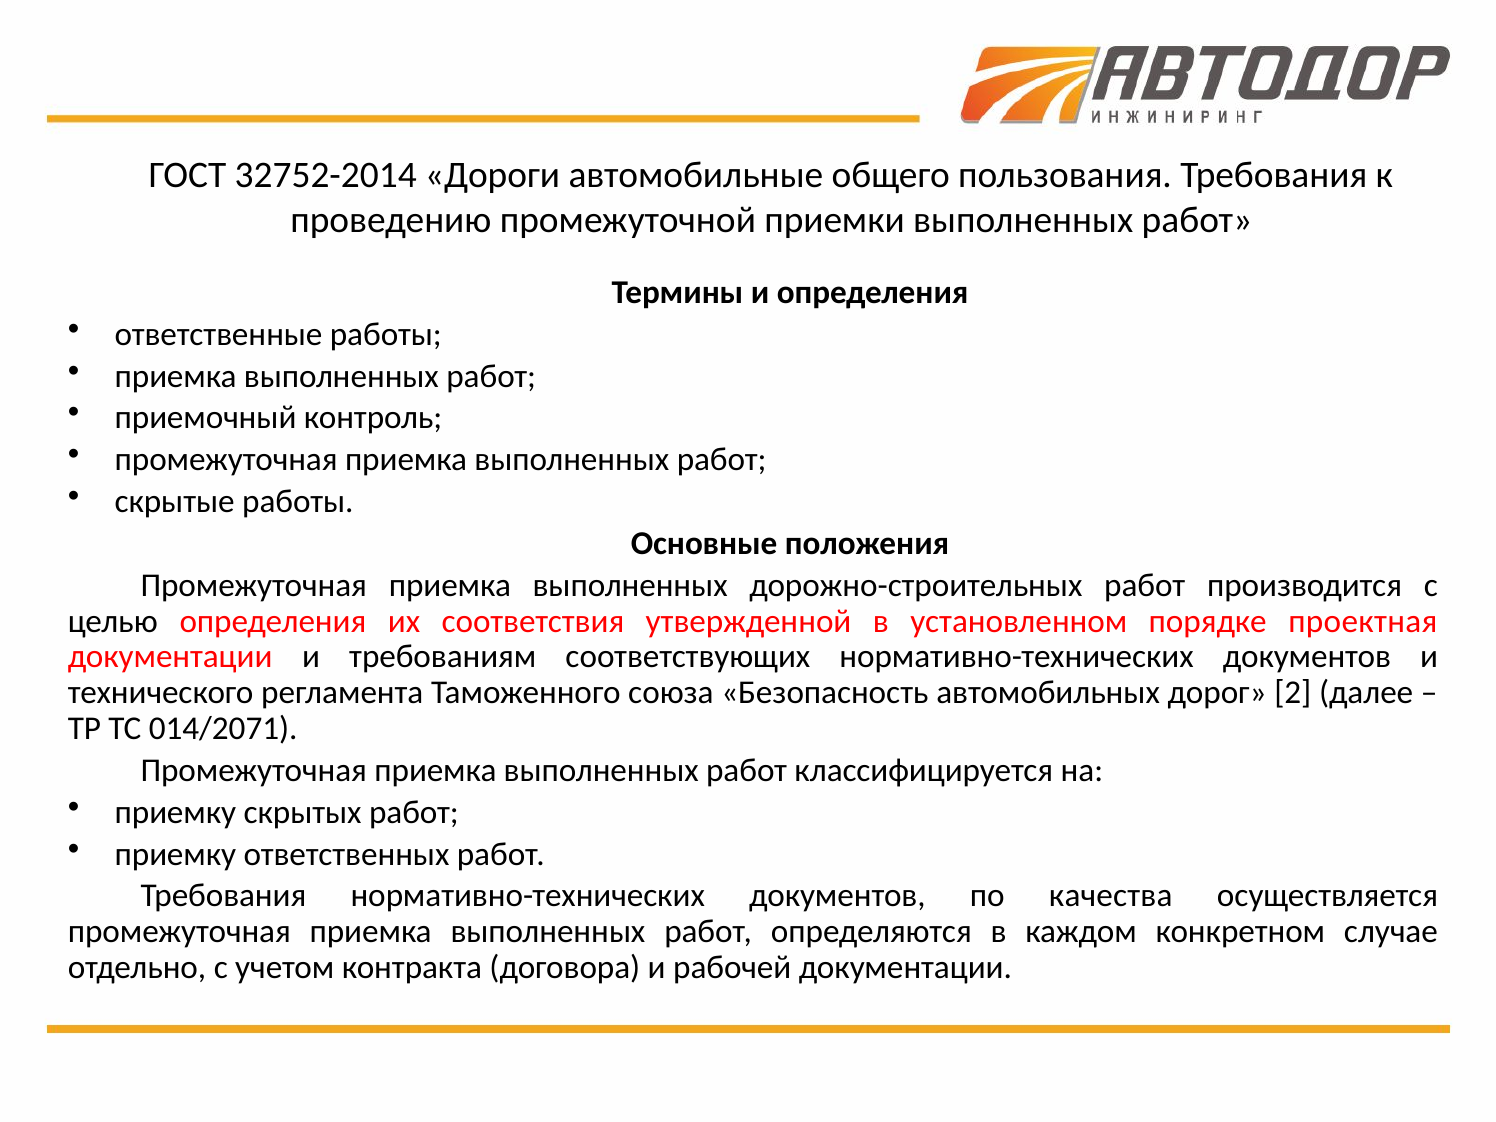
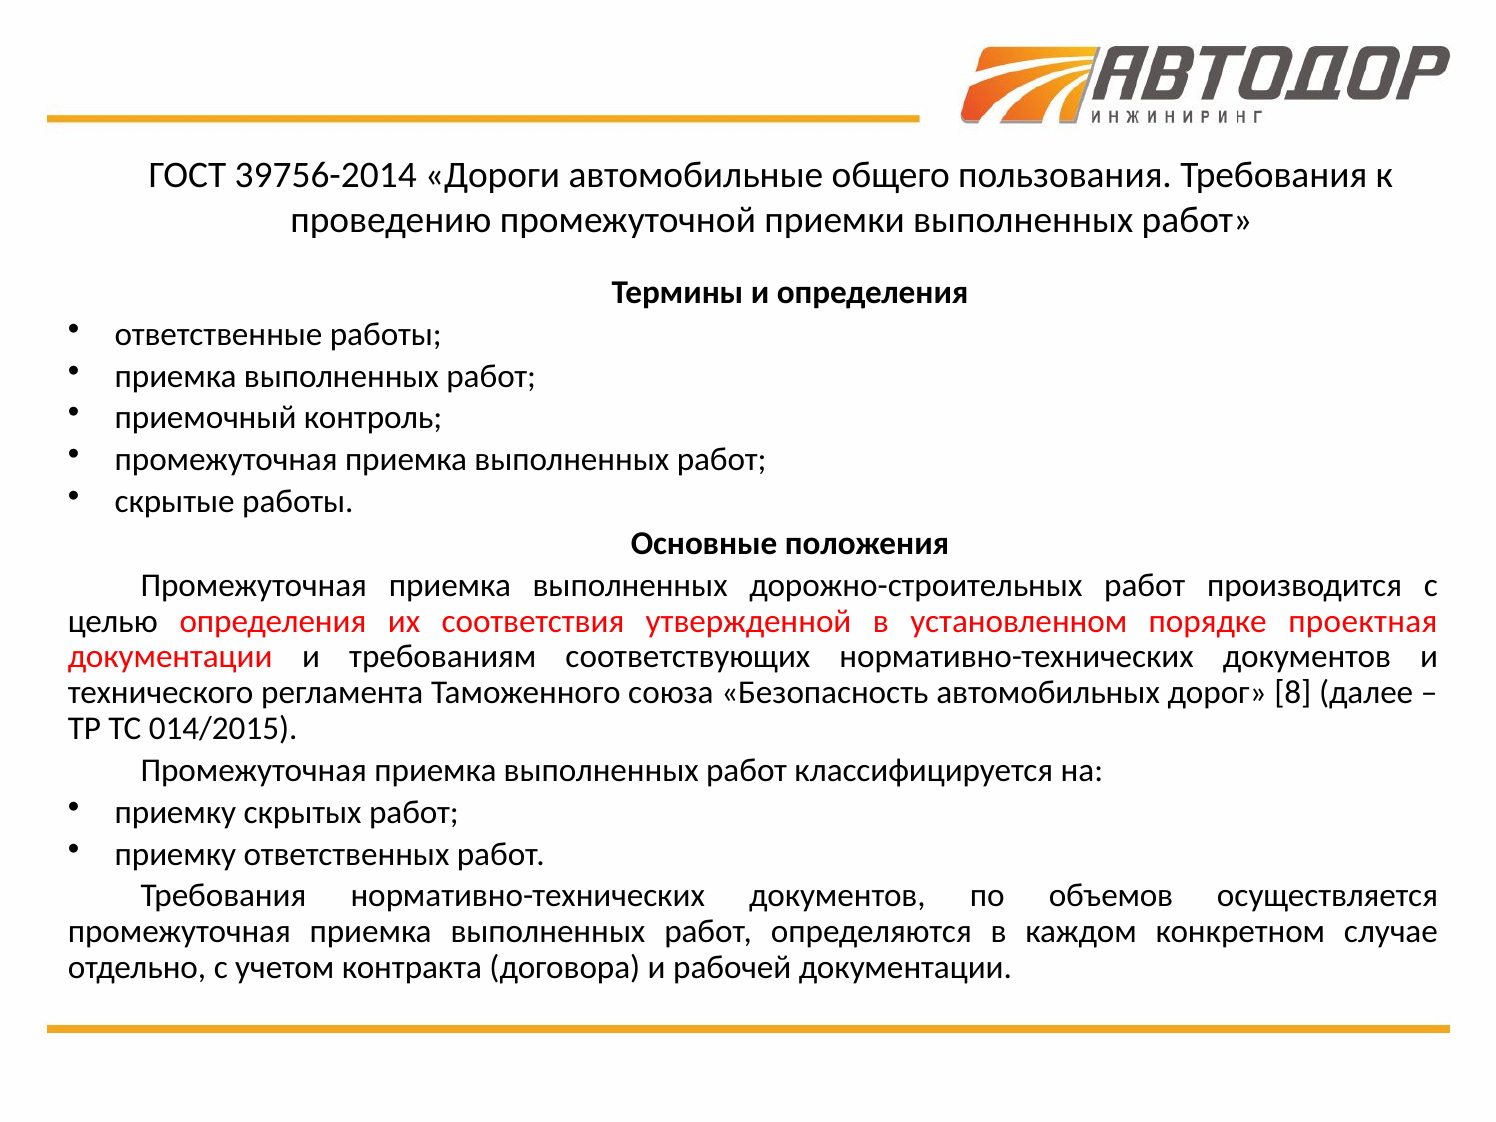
32752-2014: 32752-2014 -> 39756-2014 (326, 176)
2: 2 -> 8 (1293, 693)
014/2071: 014/2071 -> 014/2015 (223, 729)
качества: качества -> объемов (1111, 896)
